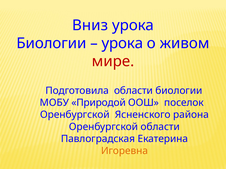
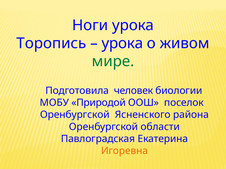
Вниз: Вниз -> Ноги (90, 25)
Биологии: Биологии -> Торопись (51, 43)
мире colour: red -> green (113, 61)
Подготовила области: области -> человек (133, 91)
